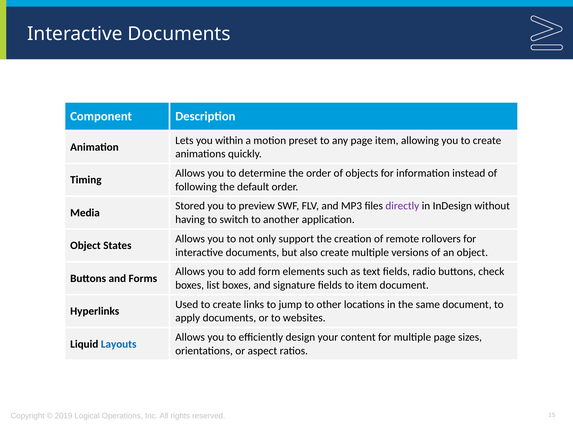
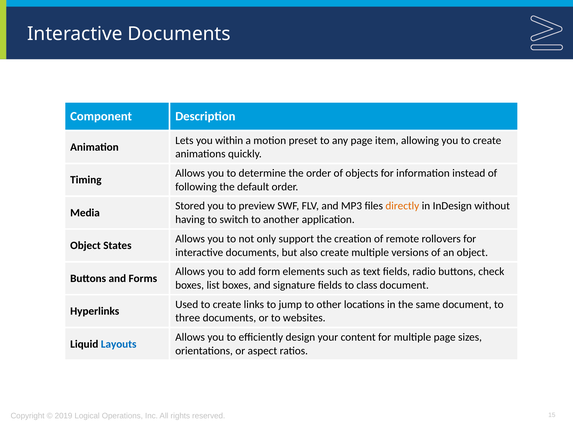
directly colour: purple -> orange (402, 206)
to item: item -> class (367, 286)
apply: apply -> three (188, 319)
